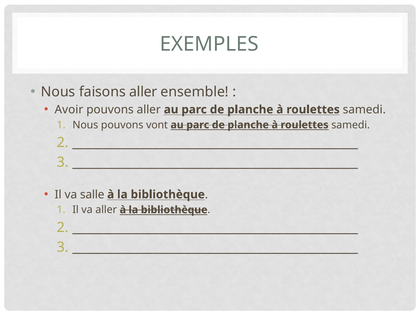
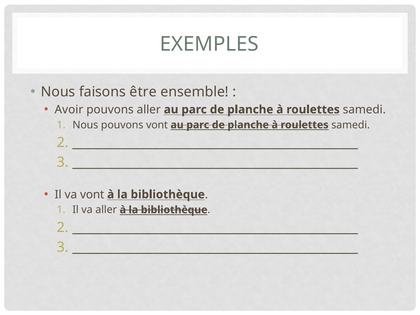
faisons aller: aller -> être (143, 92)
va salle: salle -> vont (92, 195)
